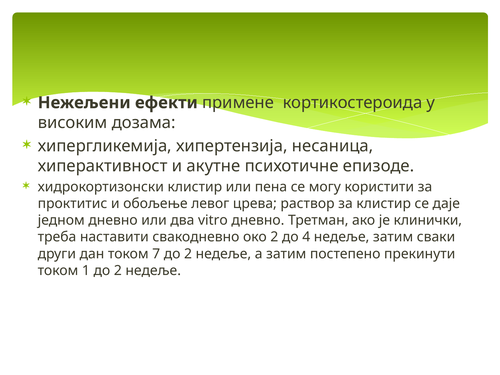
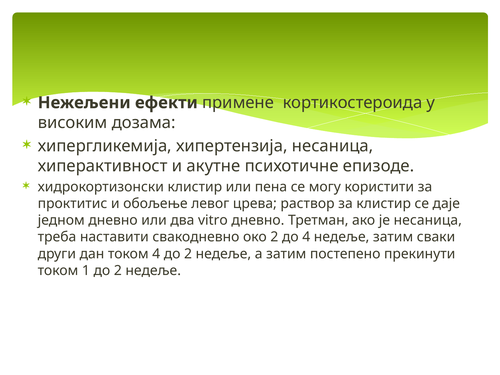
је клинички: клинички -> несаница (428, 220)
током 7: 7 -> 4 (156, 254)
